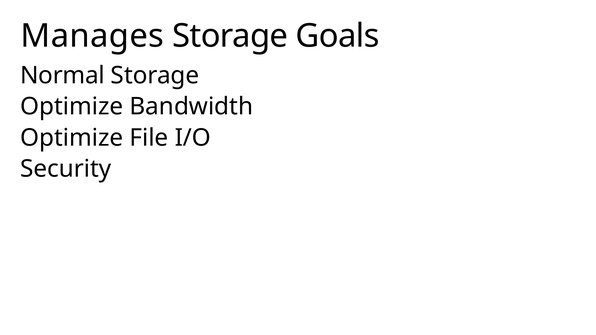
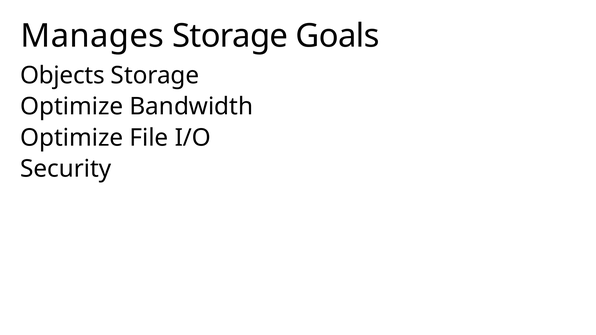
Normal: Normal -> Objects (62, 76)
